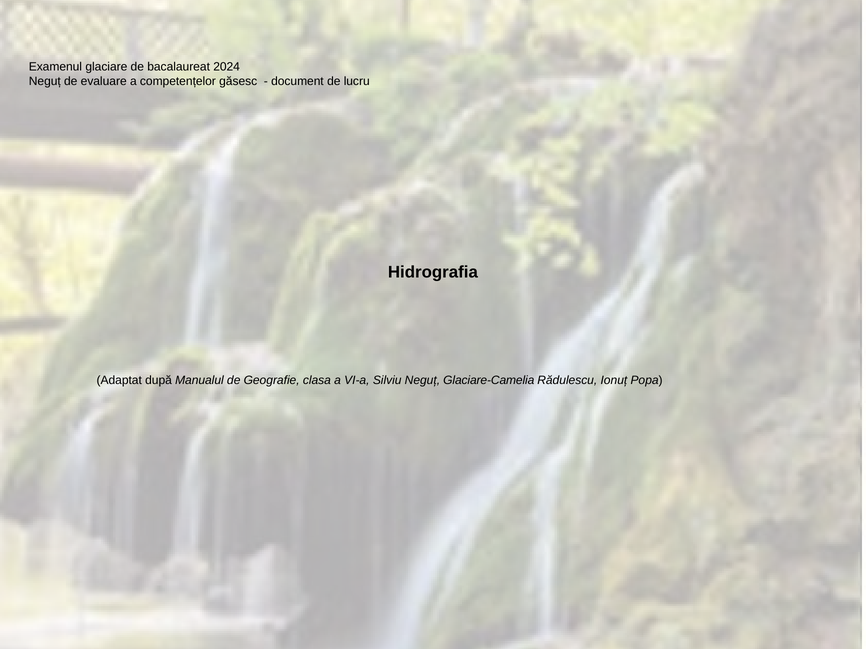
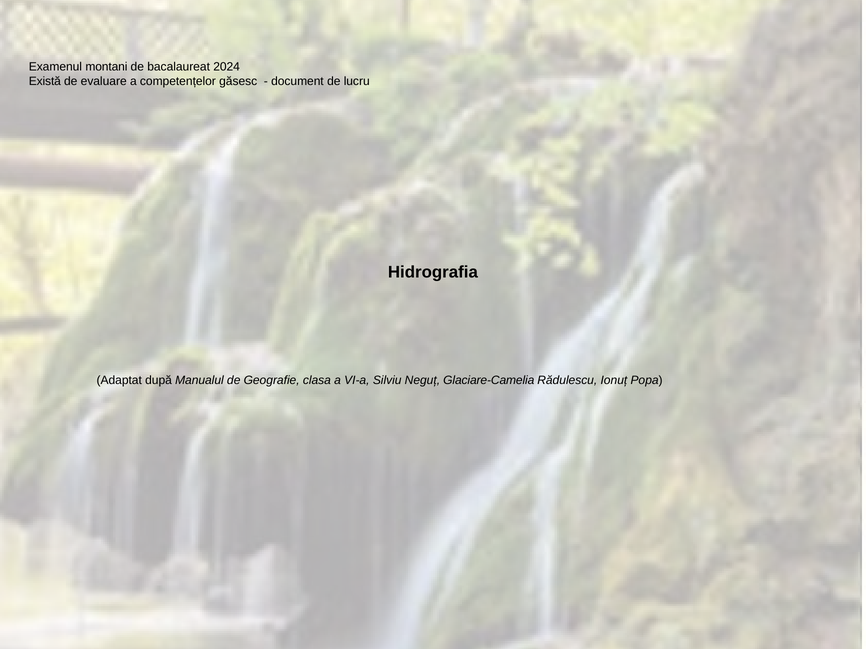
glaciare: glaciare -> montani (106, 67)
Neguț: Neguț -> Există (45, 81)
